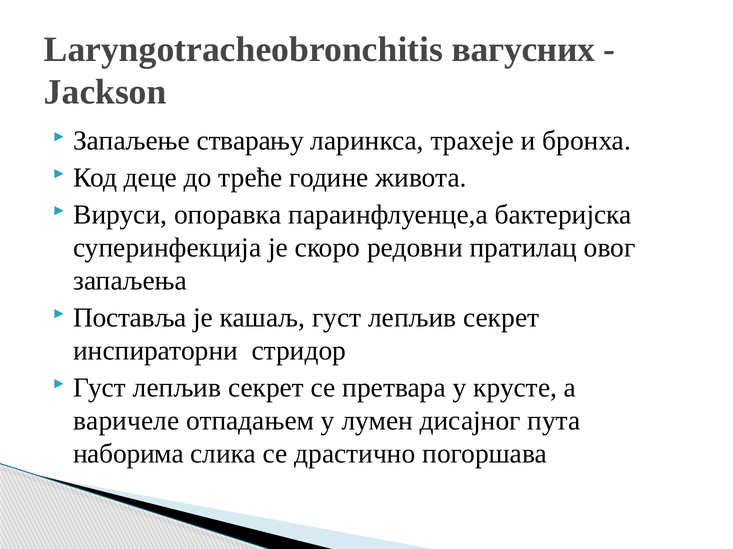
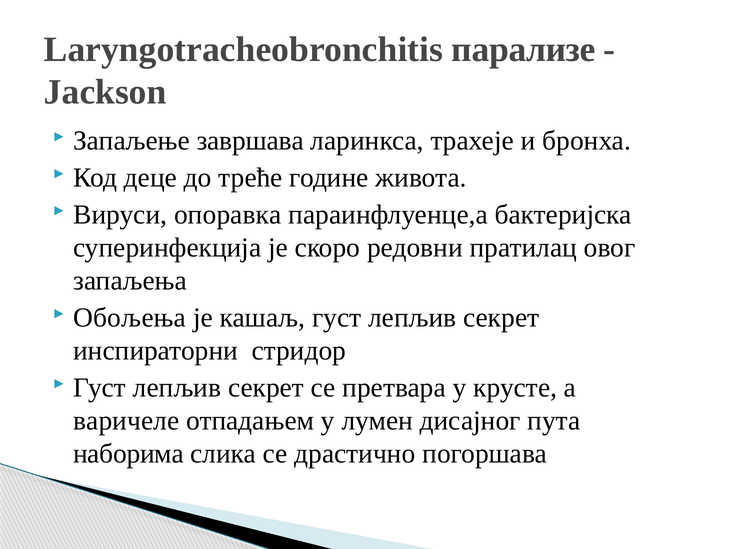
вагусних: вагусних -> парализе (524, 49)
стварању: стварању -> завршава (250, 141)
Поставља: Поставља -> Обољења (130, 318)
